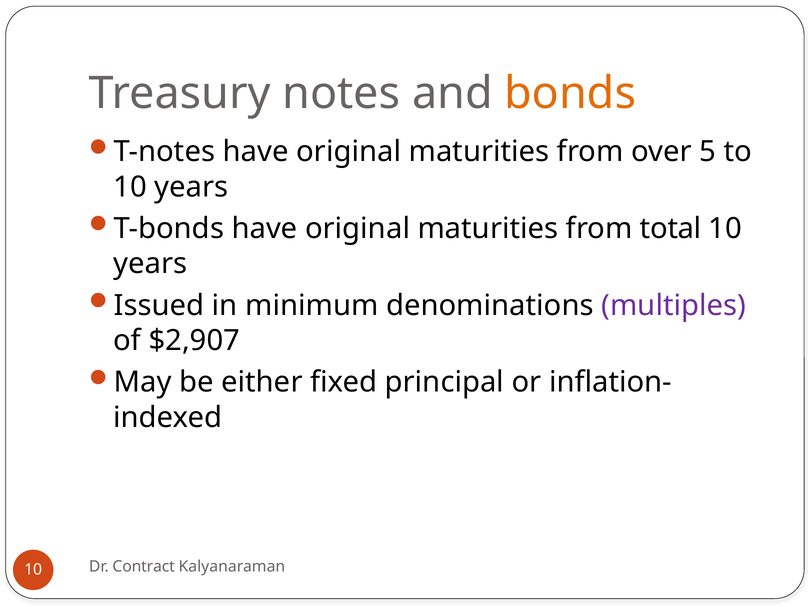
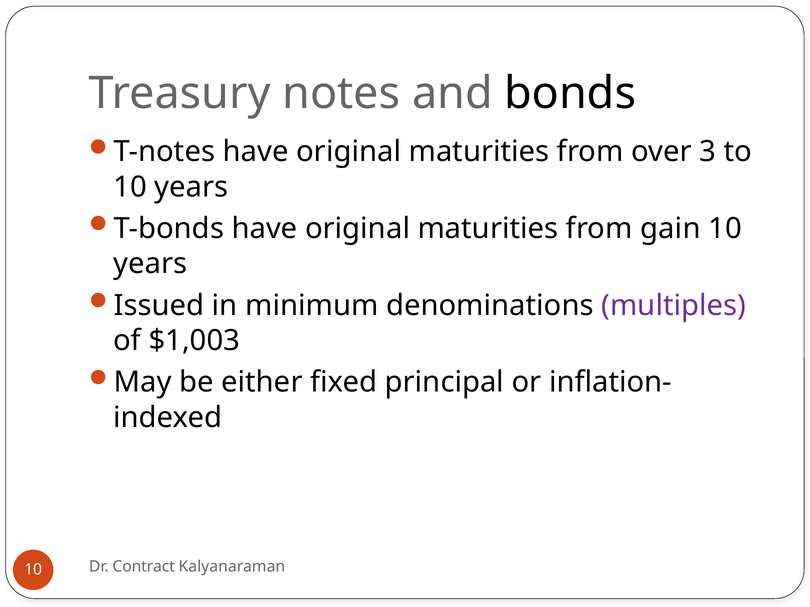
bonds colour: orange -> black (570, 94)
5: 5 -> 3 (708, 152)
total: total -> gain (670, 229)
$2,907: $2,907 -> $1,003 (194, 341)
